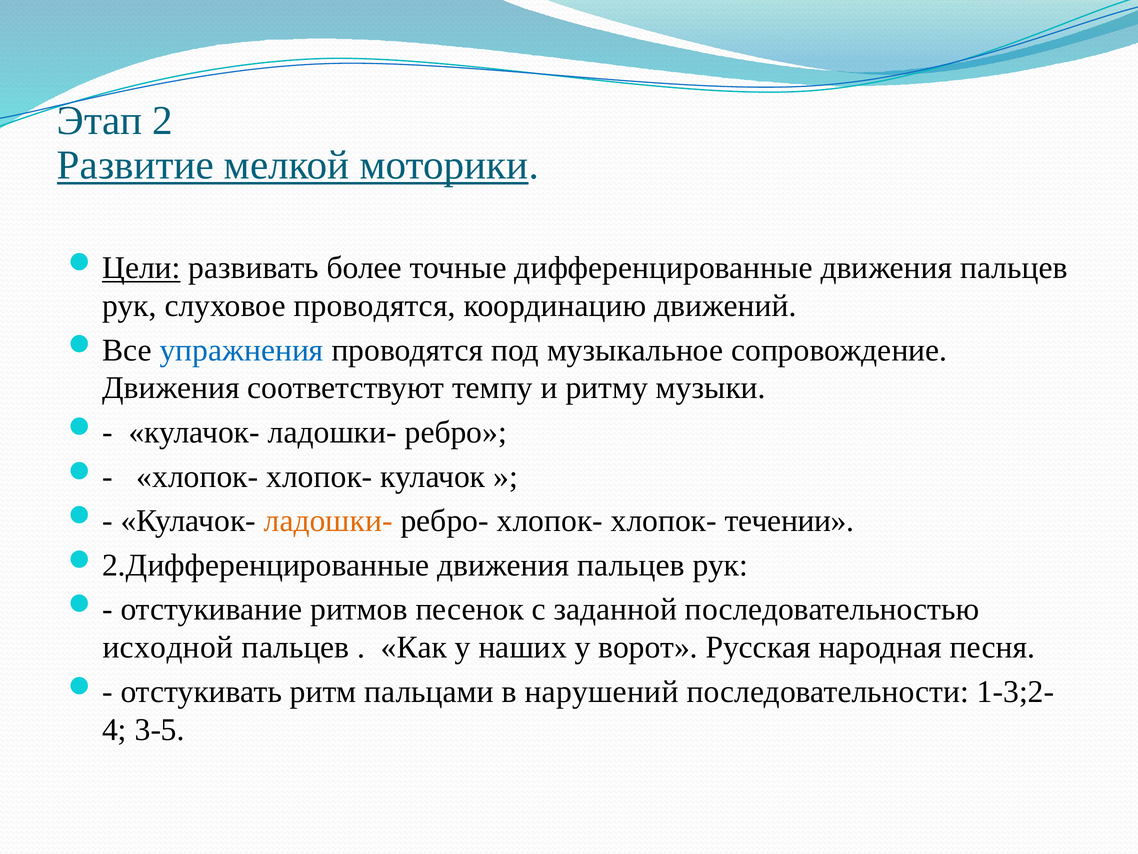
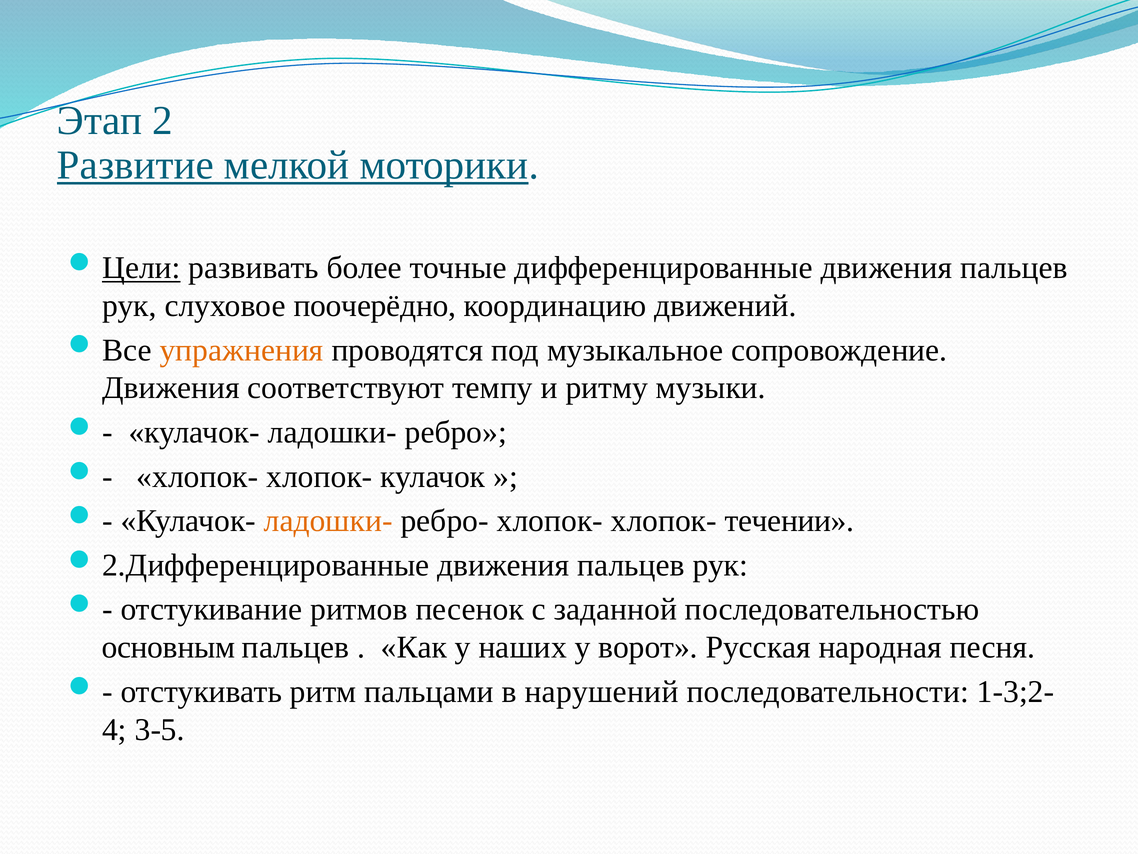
слуховое проводятся: проводятся -> поочерёдно (375, 306)
упражнения colour: blue -> orange (242, 350)
исходной: исходной -> основным (168, 647)
